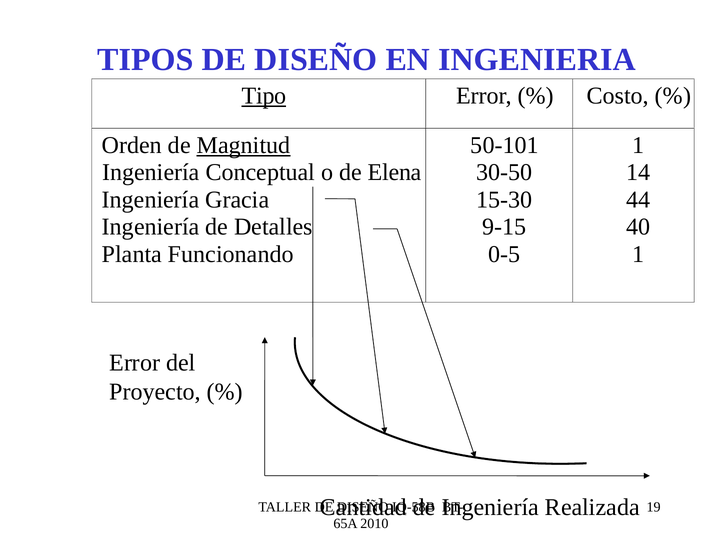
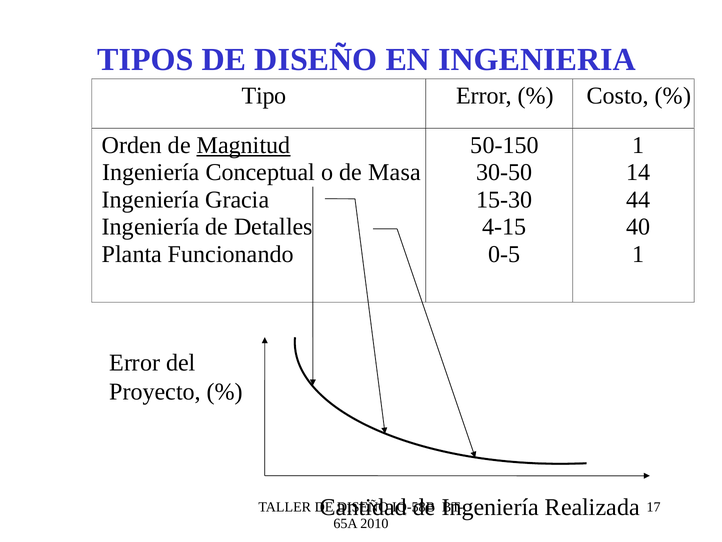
Tipo underline: present -> none (264, 96)
50-101: 50-101 -> 50-150 (505, 145)
Elena: Elena -> Masa (394, 172)
9-15: 9-15 -> 4-15 (504, 227)
19: 19 -> 17 (654, 506)
